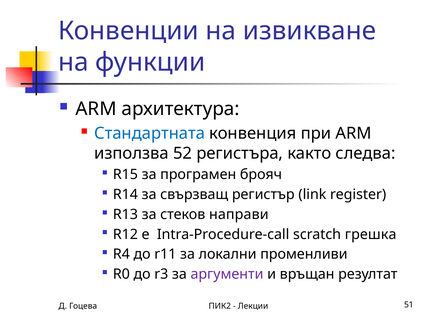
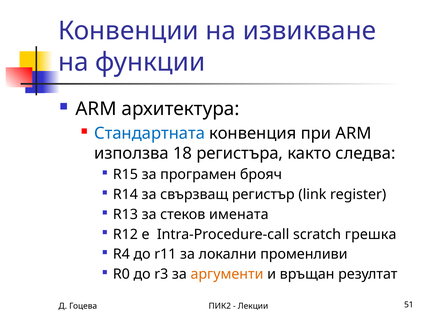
52: 52 -> 18 (183, 154)
направи: направи -> имената (239, 215)
аргументи colour: purple -> orange (227, 274)
